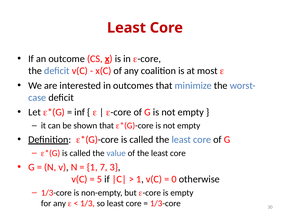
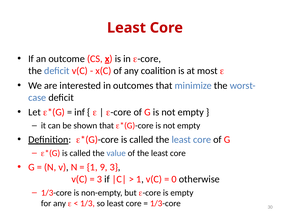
7: 7 -> 9 (104, 168)
5: 5 -> 3 (99, 180)
